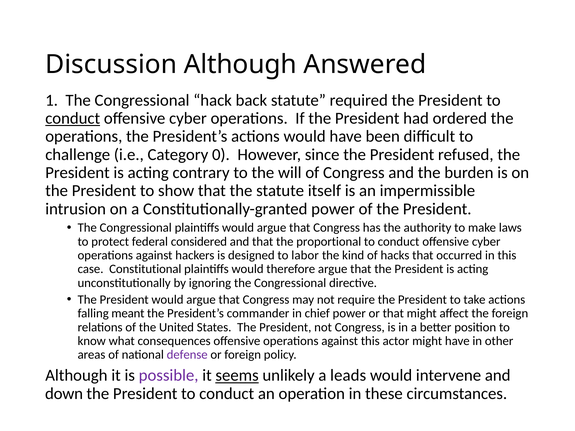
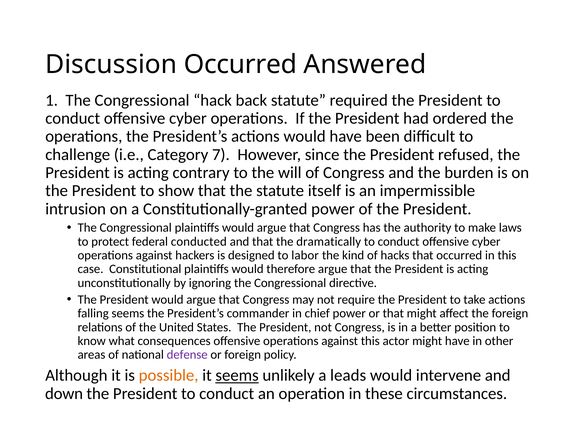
Discussion Although: Although -> Occurred (240, 64)
conduct underline: present -> none (73, 118)
0: 0 -> 7 (221, 155)
considered: considered -> conducted (199, 242)
proportional: proportional -> dramatically (329, 242)
falling meant: meant -> seems (128, 314)
possible colour: purple -> orange (169, 376)
